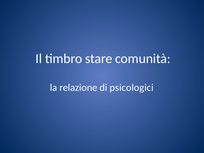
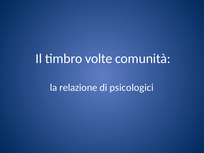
stare: stare -> volte (99, 59)
